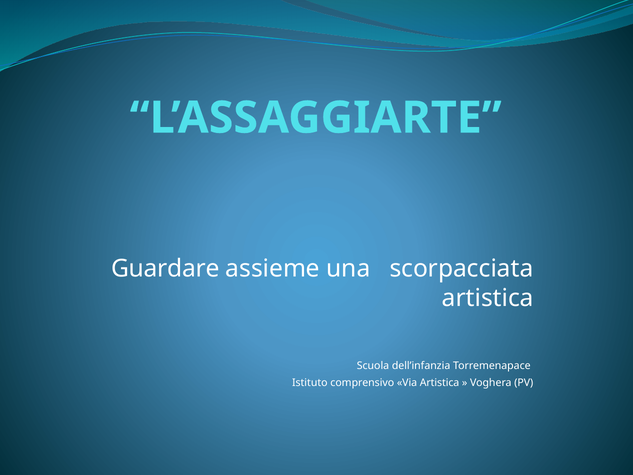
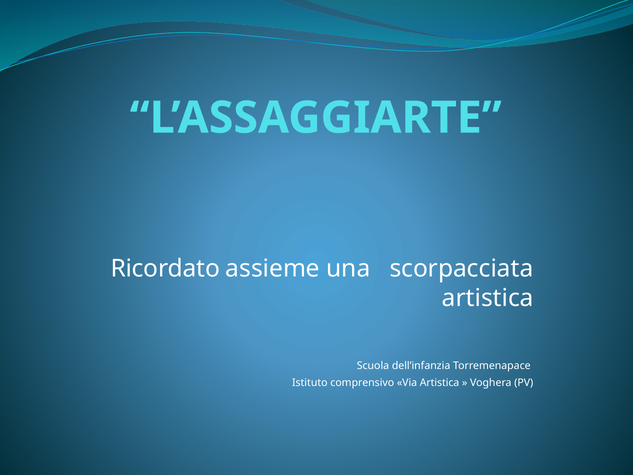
Guardare: Guardare -> Ricordato (165, 268)
